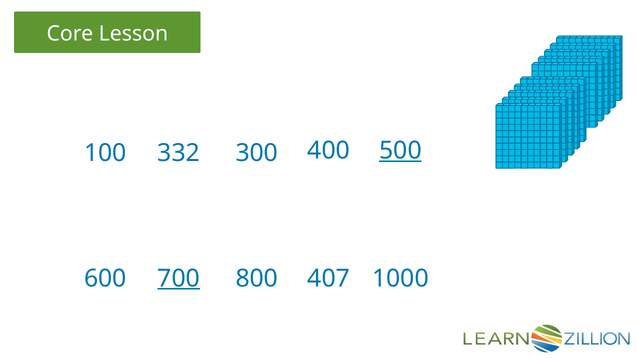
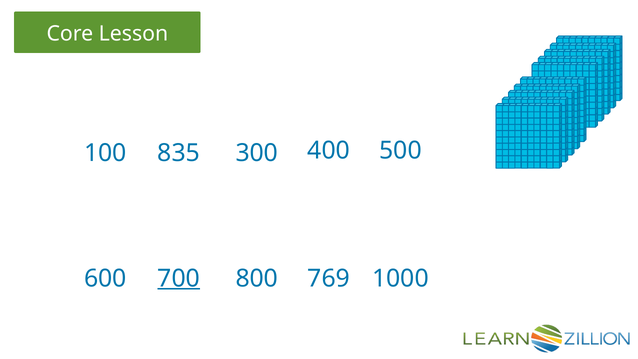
332: 332 -> 835 (179, 153)
500 underline: present -> none (400, 151)
407: 407 -> 769 (329, 278)
